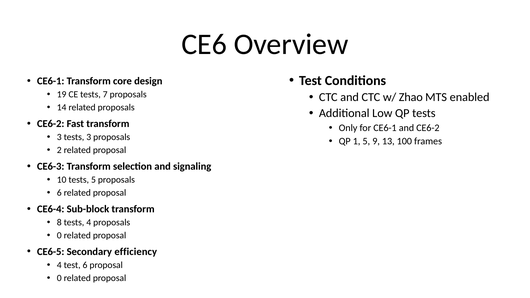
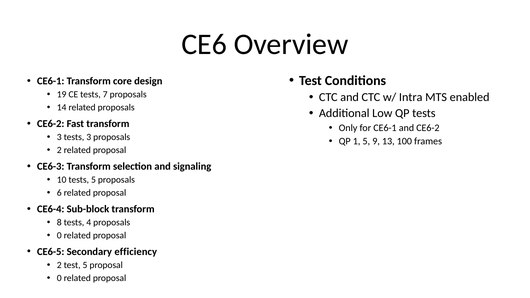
Zhao: Zhao -> Intra (411, 97)
4: 4 -> 2 (59, 265)
test 6: 6 -> 5 (85, 265)
